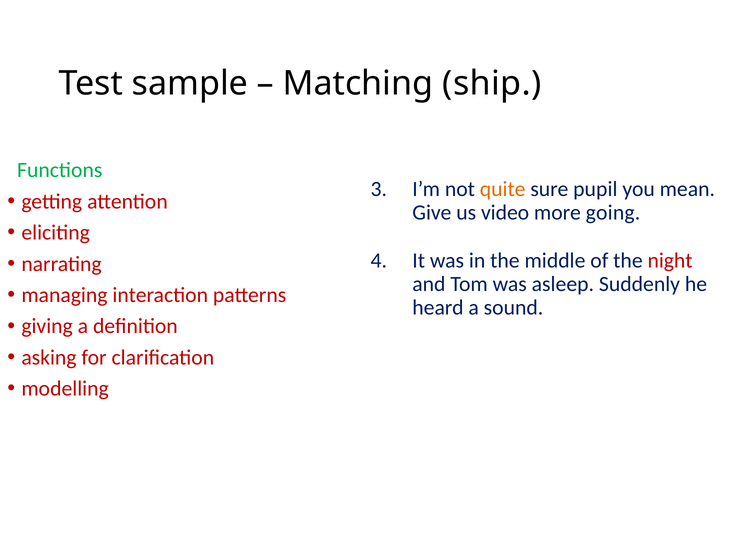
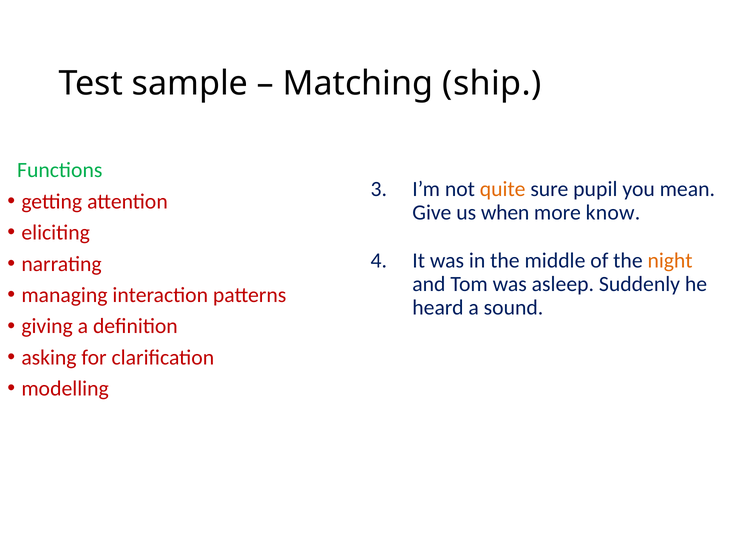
video: video -> when (505, 212)
going: going -> know (613, 212)
night colour: red -> orange (670, 261)
